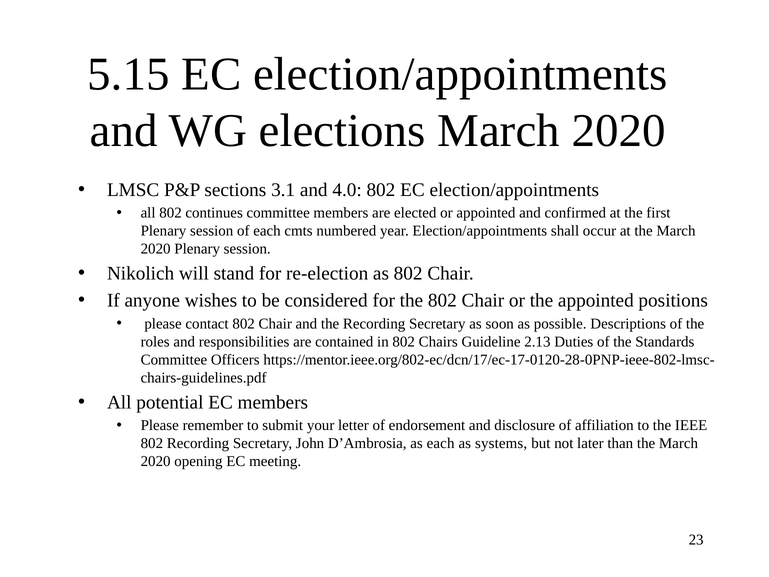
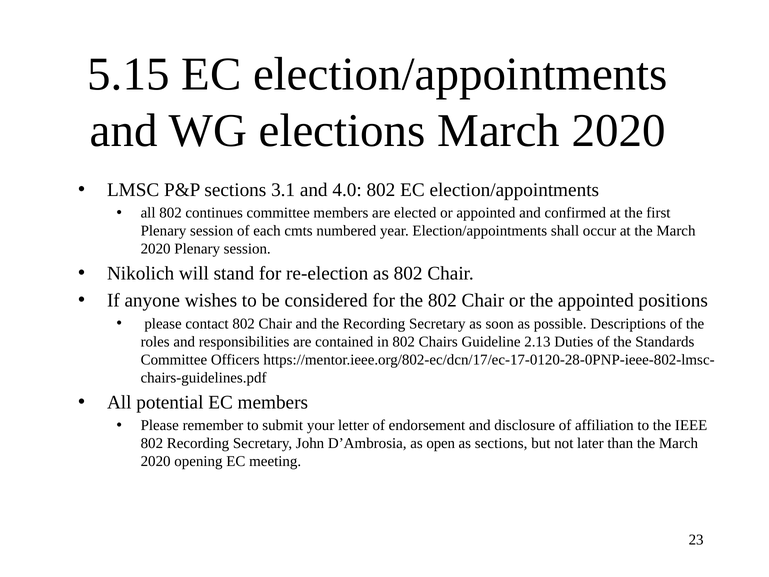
as each: each -> open (441, 443)
as systems: systems -> sections (501, 443)
